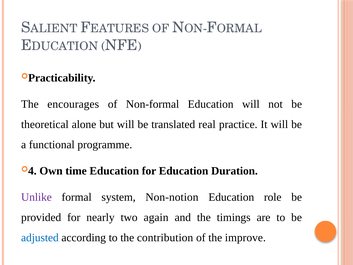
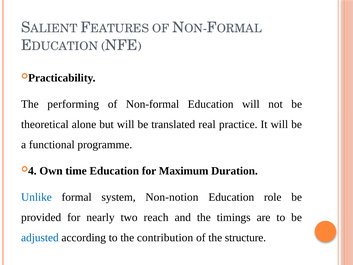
encourages: encourages -> performing (73, 104)
for Education: Education -> Maximum (184, 171)
Unlike colour: purple -> blue (36, 197)
again: again -> reach (156, 217)
improve: improve -> structure (245, 237)
